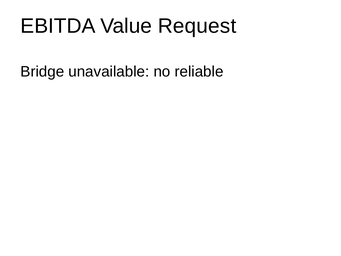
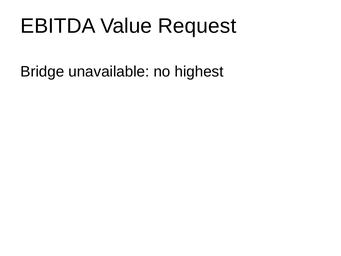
reliable: reliable -> highest (199, 72)
